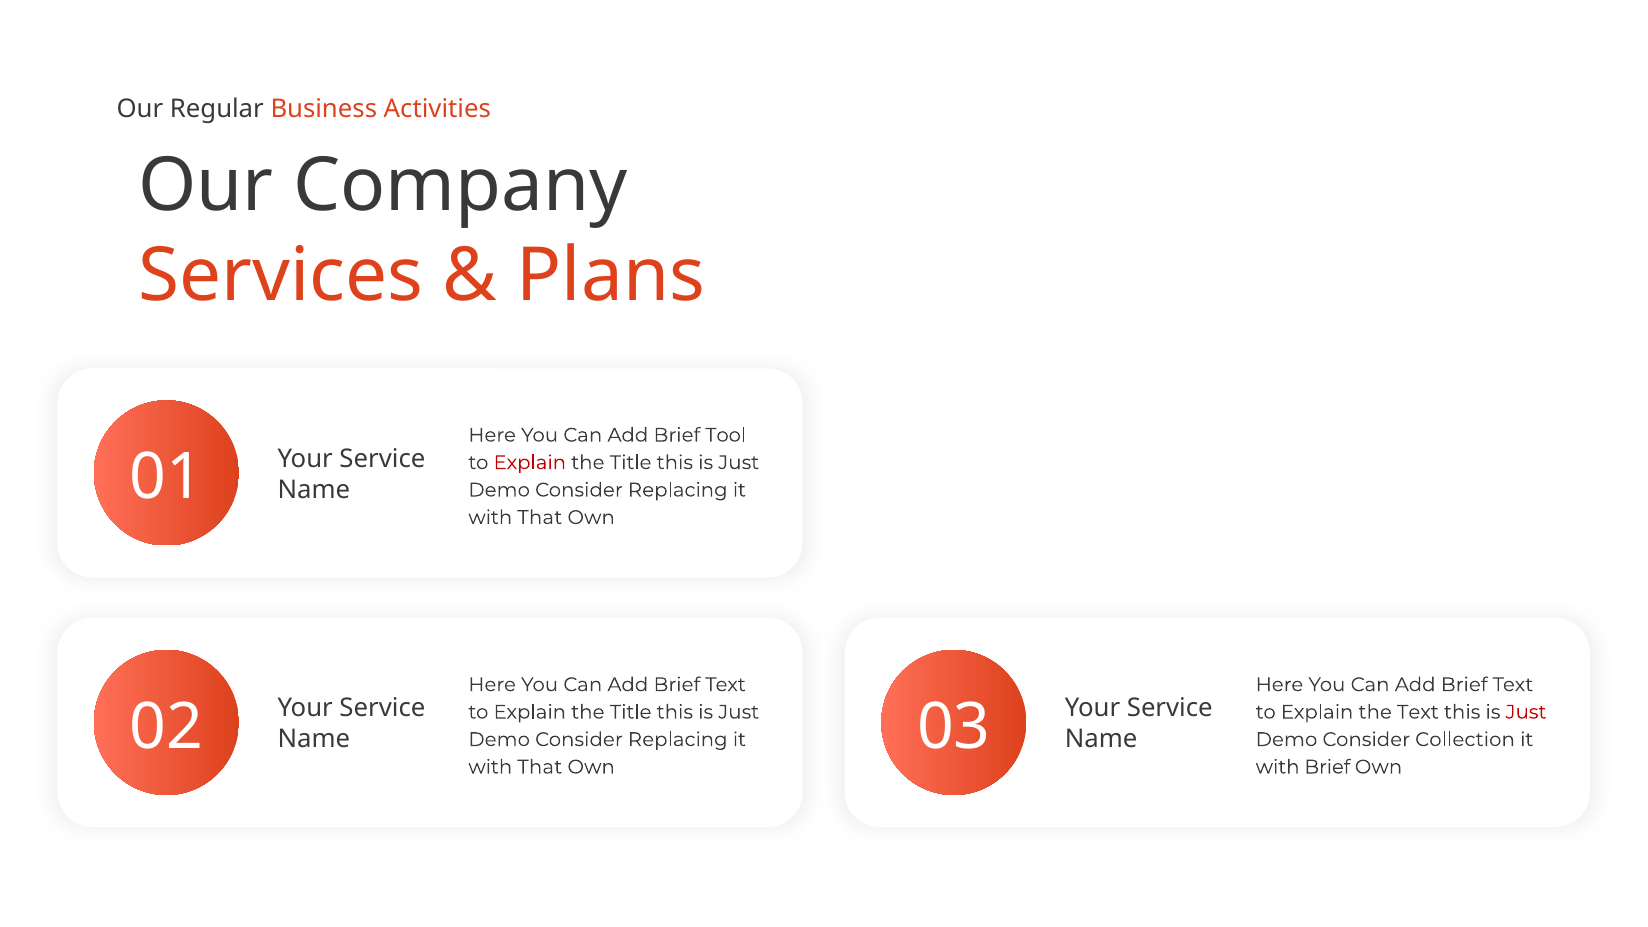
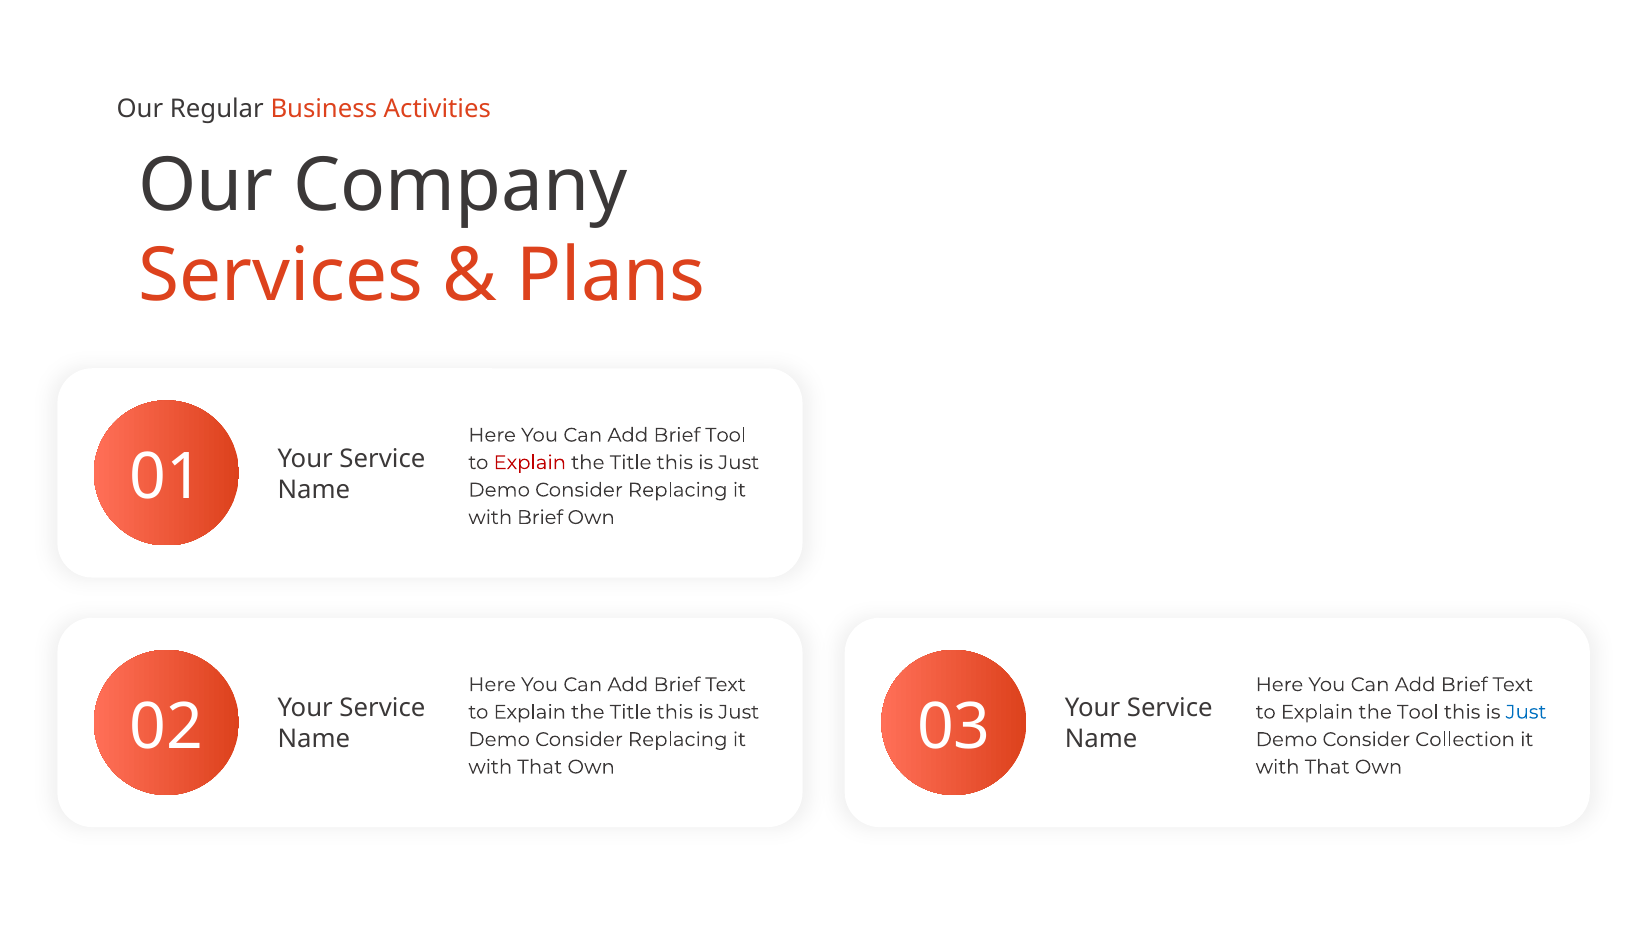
That: That -> Brief (540, 517)
the Text: Text -> Tool (1418, 712)
Just colour: red -> blue (1526, 712)
Brief: Brief -> That (1327, 767)
